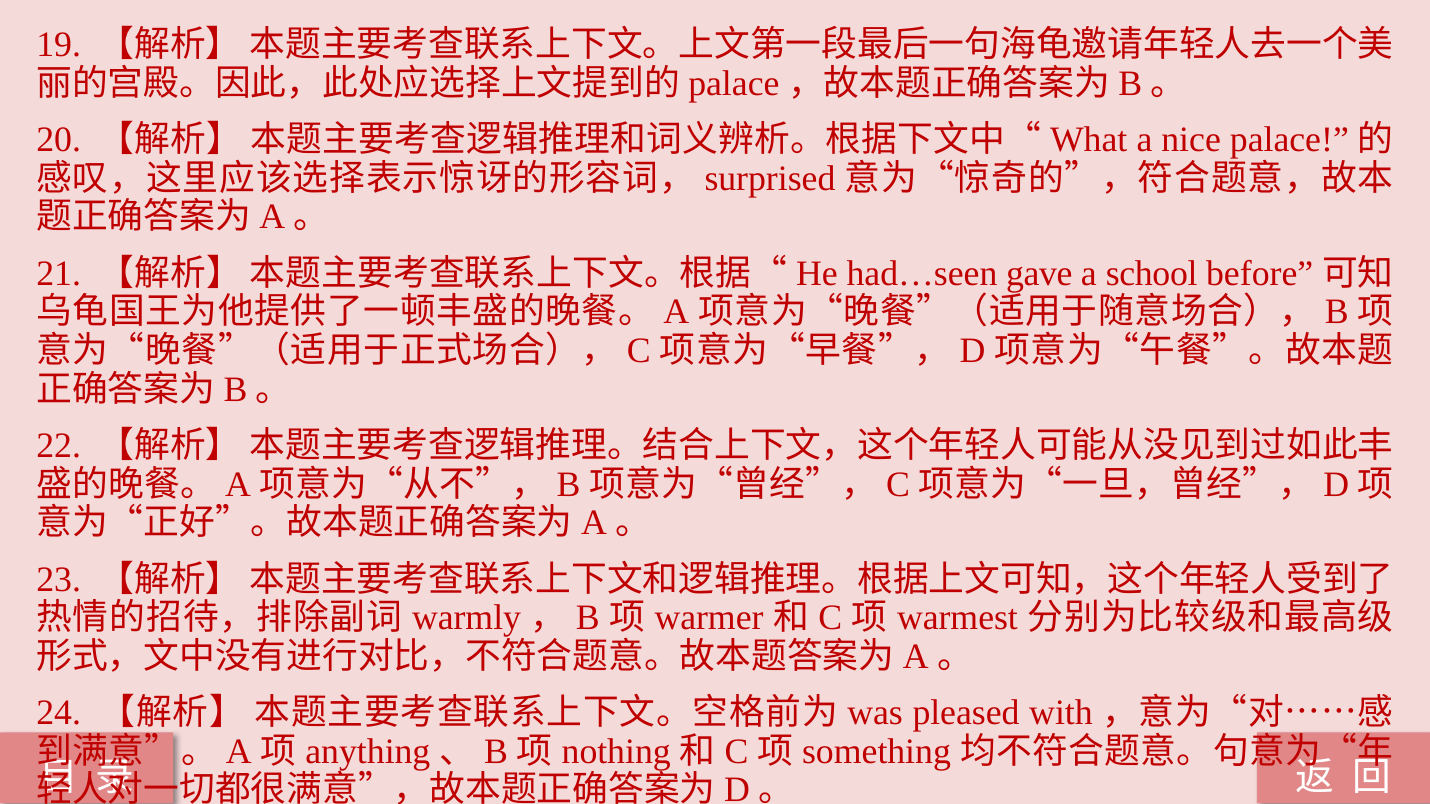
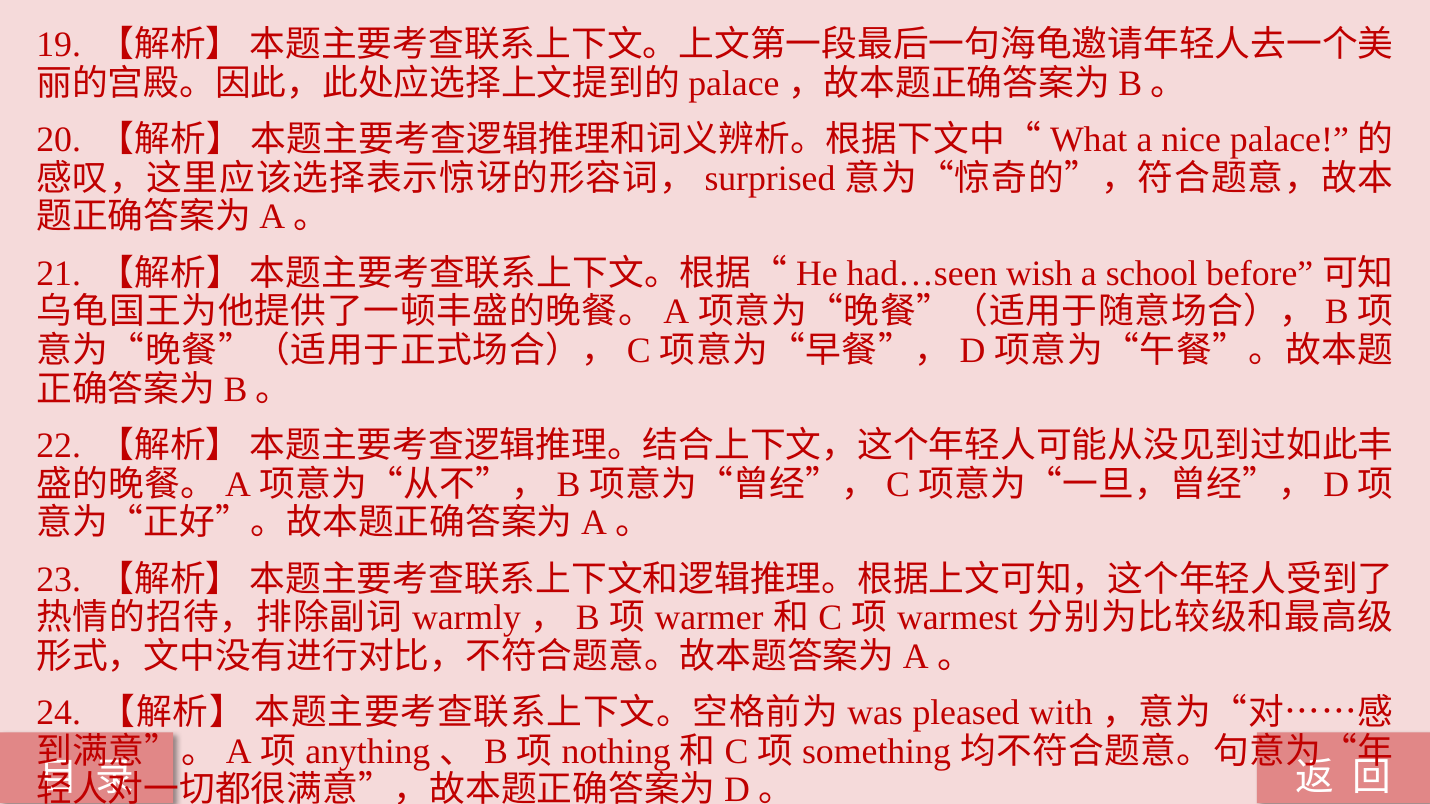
gave: gave -> wish (1039, 274)
